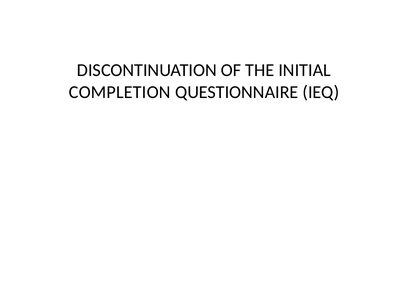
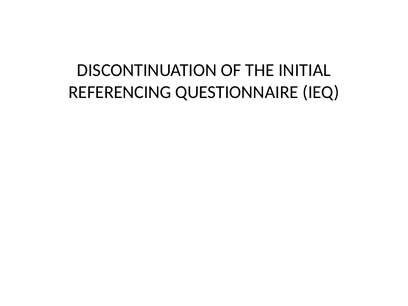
COMPLETION: COMPLETION -> REFERENCING (120, 92)
